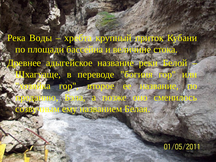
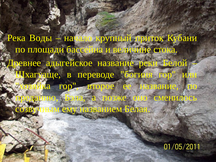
хребта: хребта -> начало (78, 38)
